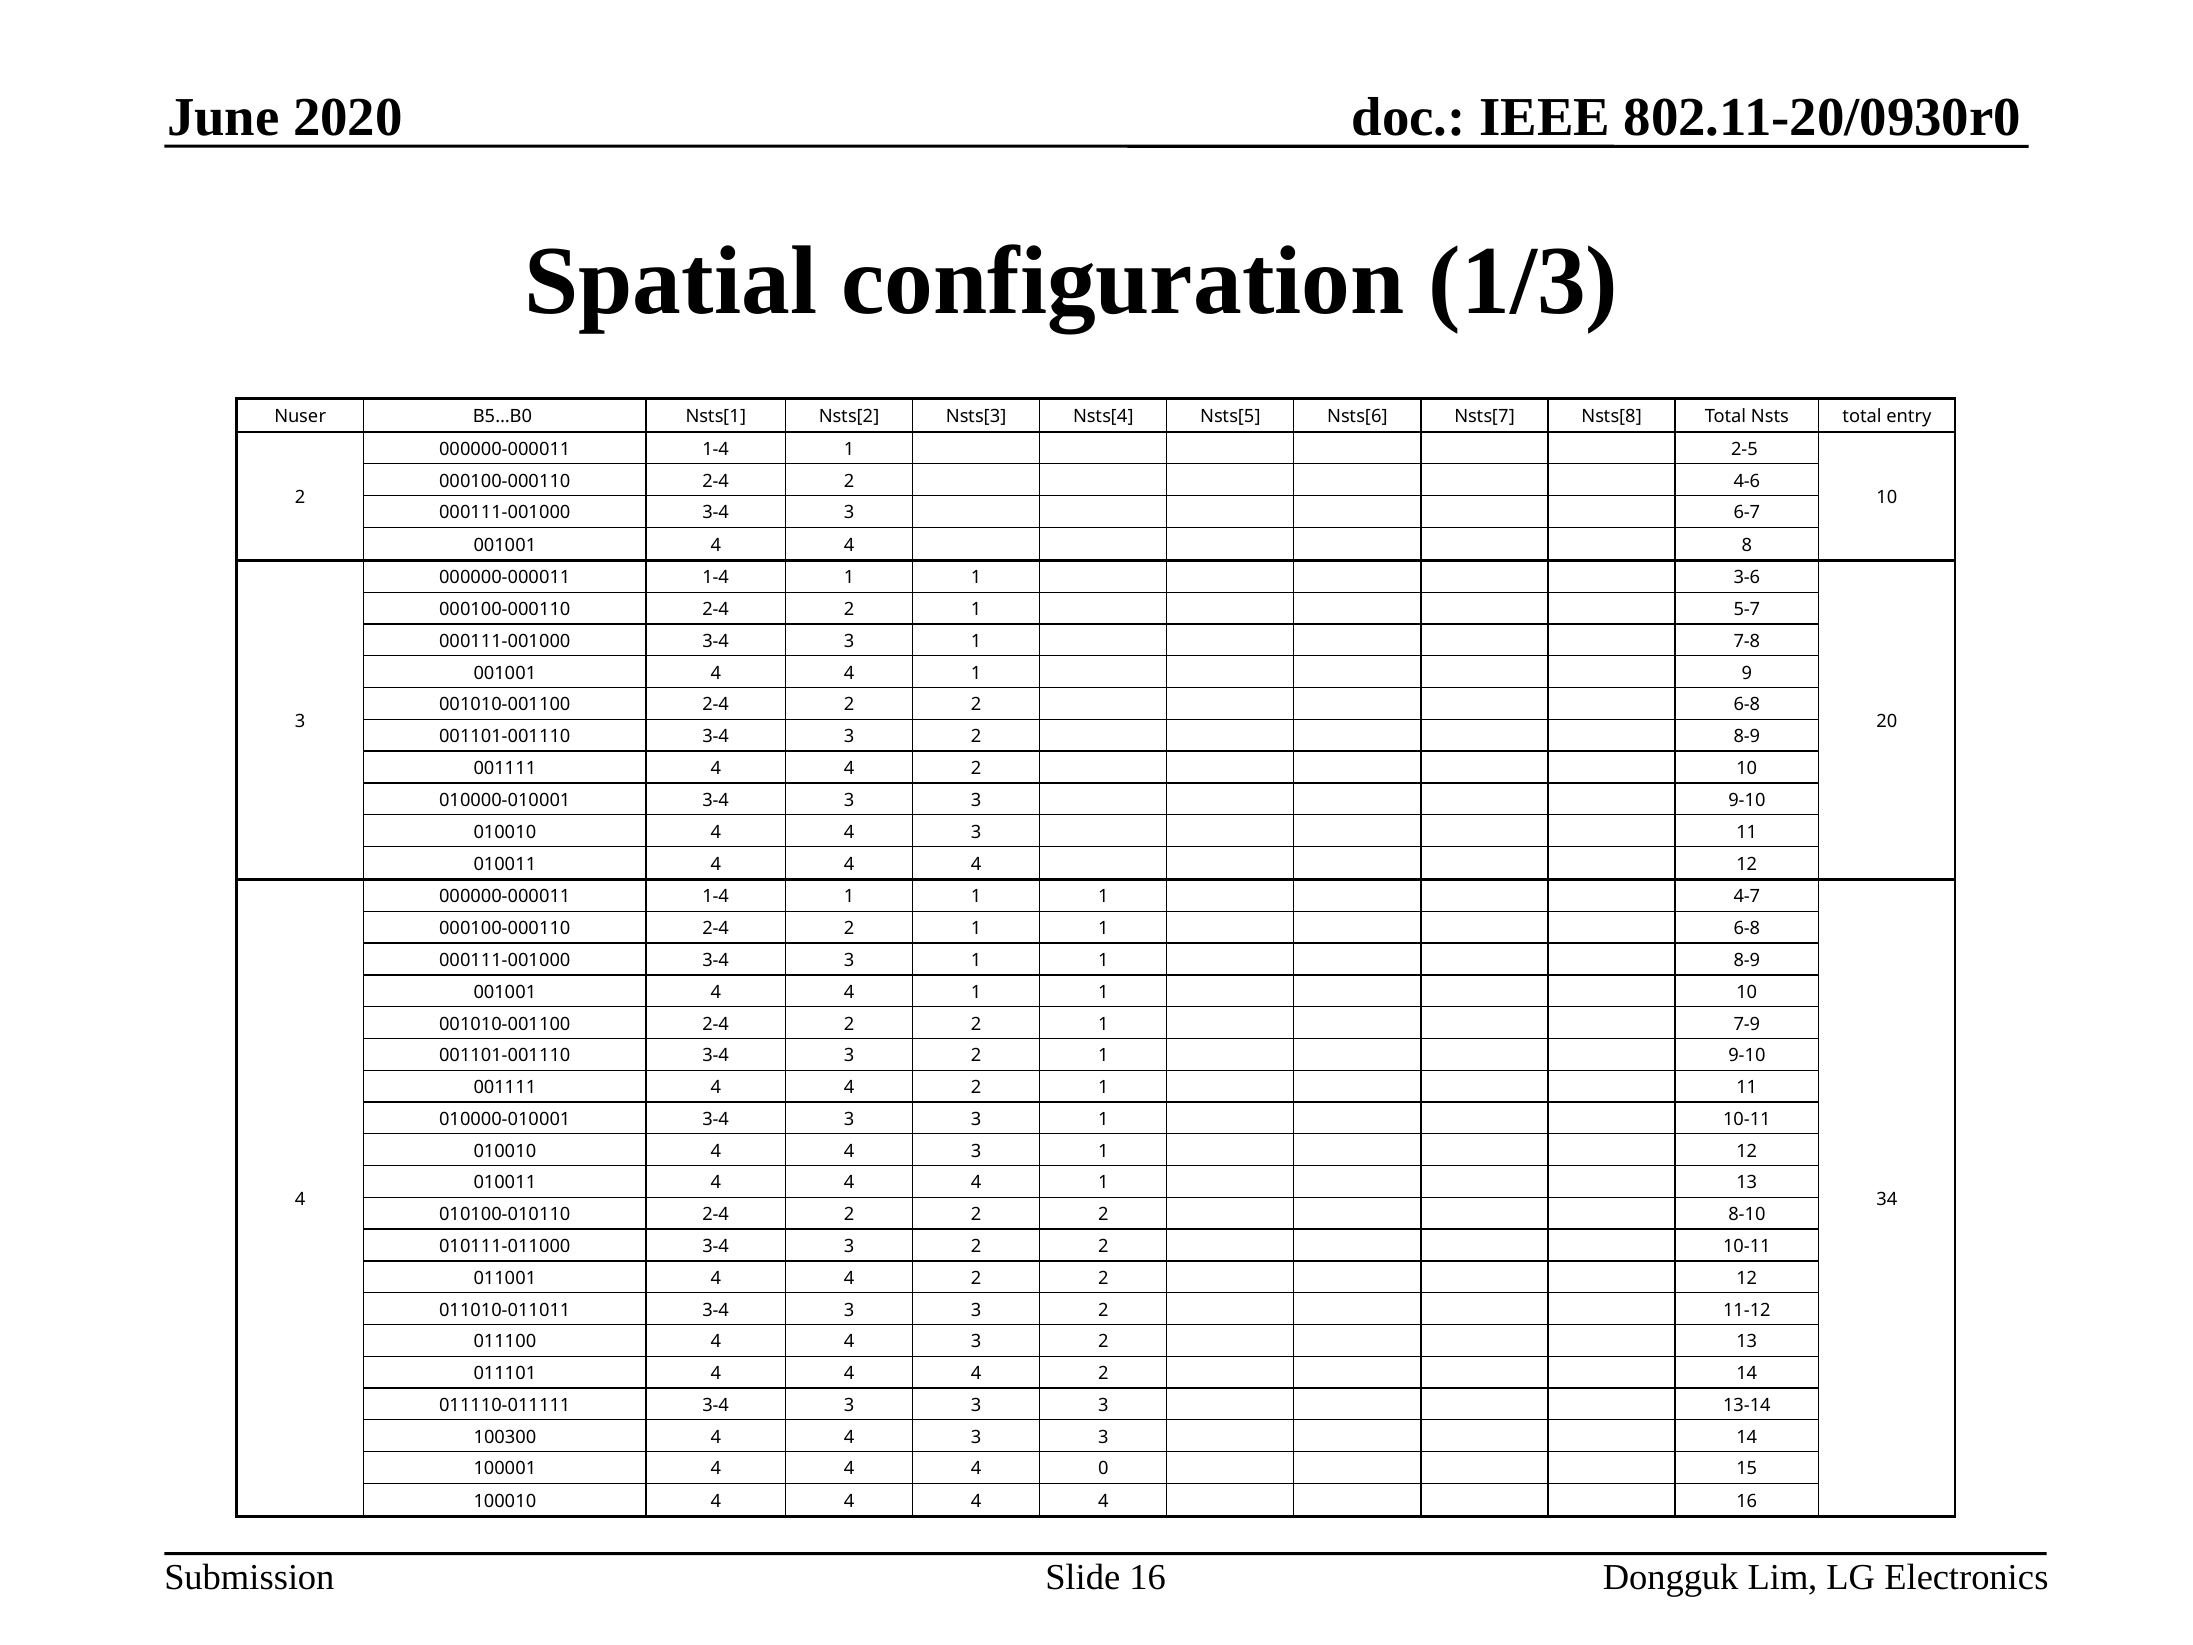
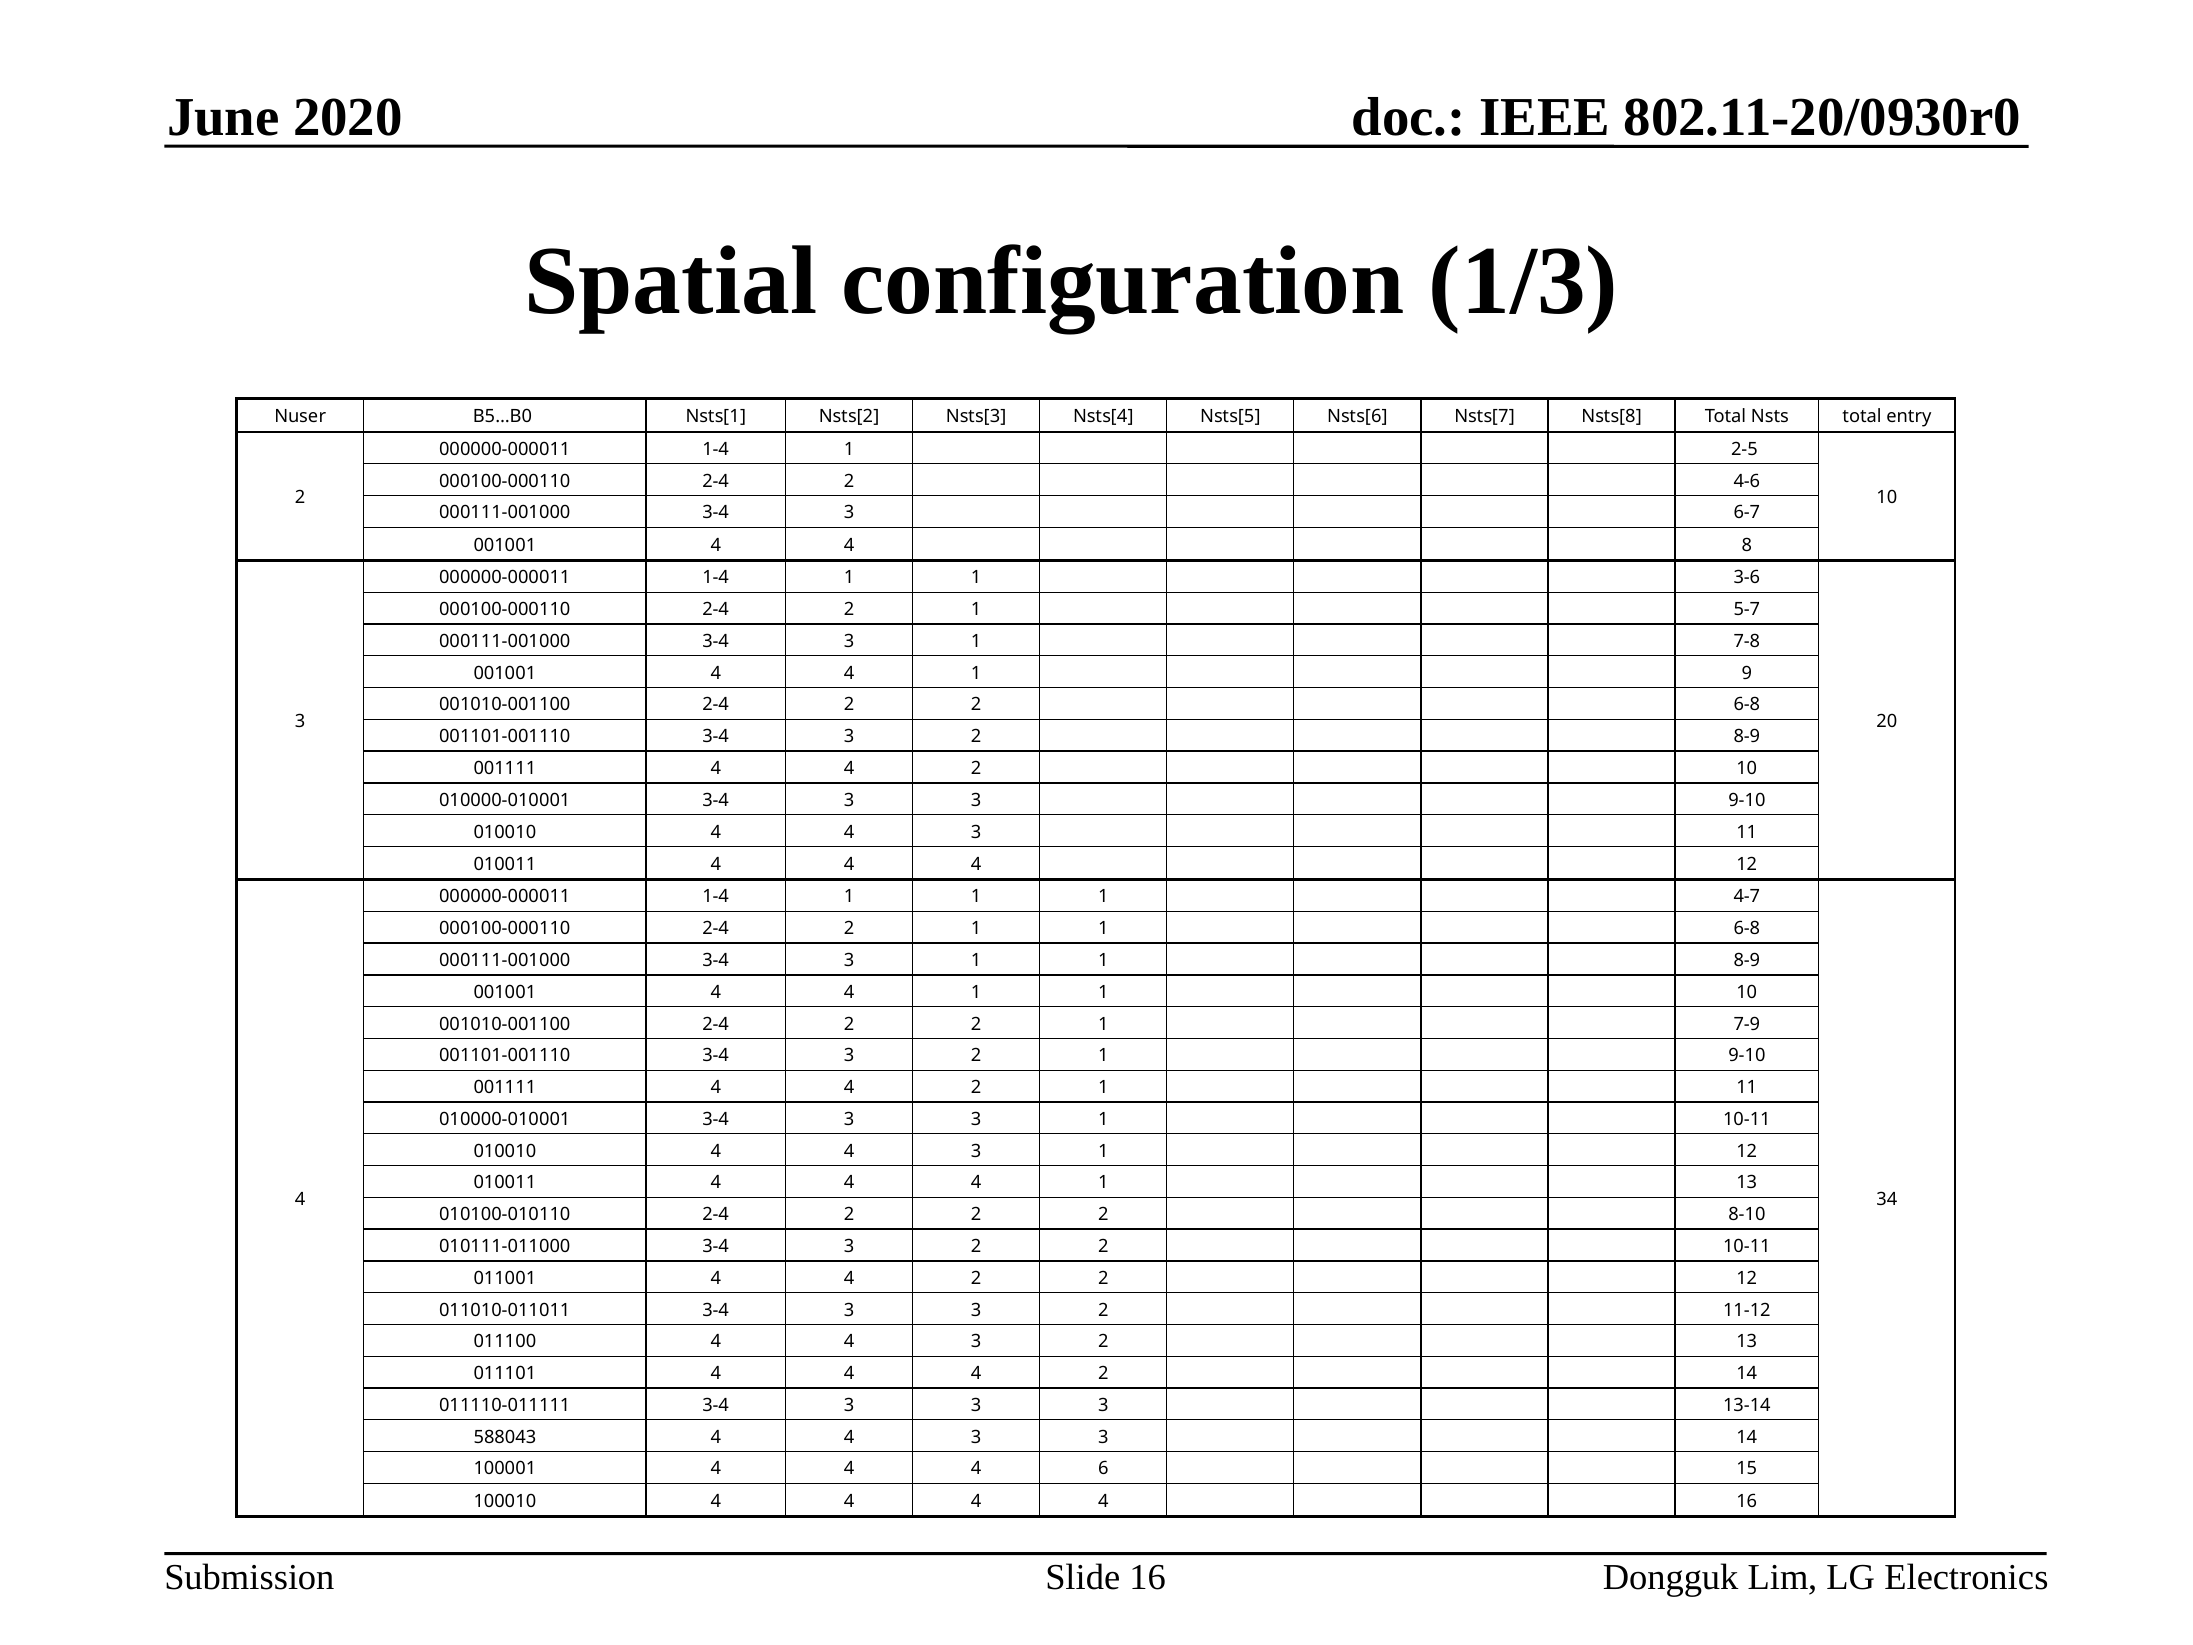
100300: 100300 -> 588043 (505, 1437)
0: 0 -> 6 (1103, 1469)
